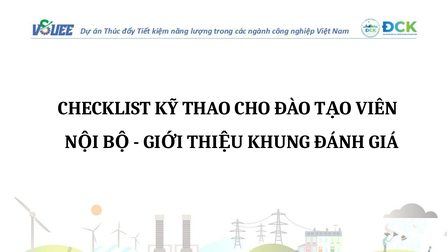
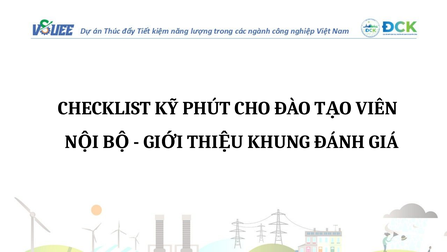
THAO: THAO -> PHÚT (206, 108)
